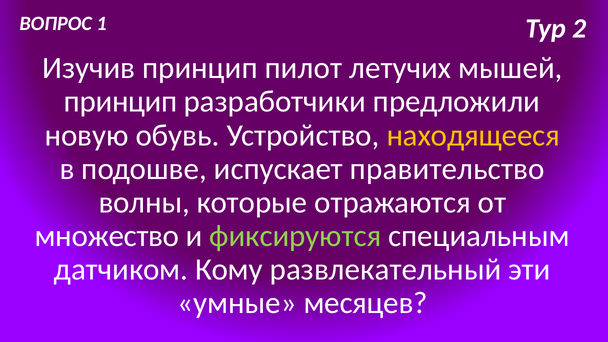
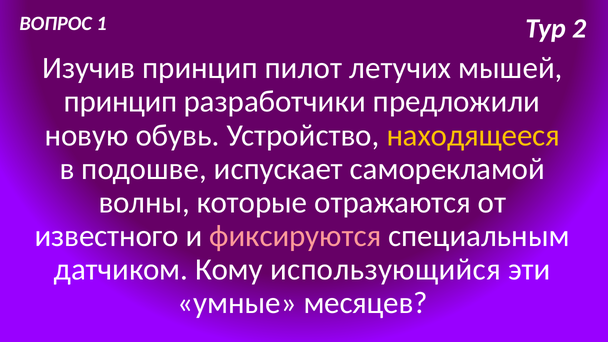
правительство: правительство -> саморекламой (447, 169)
множество: множество -> известного (107, 236)
фиксируются colour: light green -> pink (295, 236)
развлекательный: развлекательный -> использующийся (385, 269)
